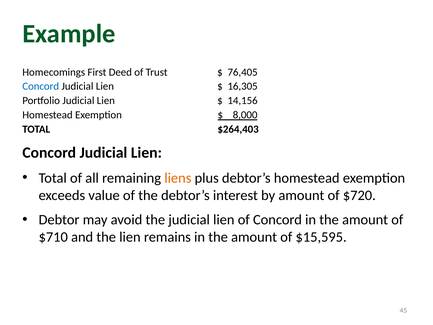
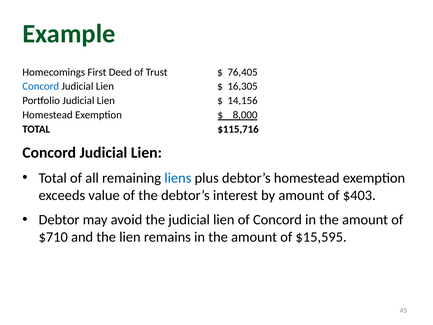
$264,403: $264,403 -> $115,716 (238, 129)
liens colour: orange -> blue (178, 178)
$720: $720 -> $403 (359, 195)
